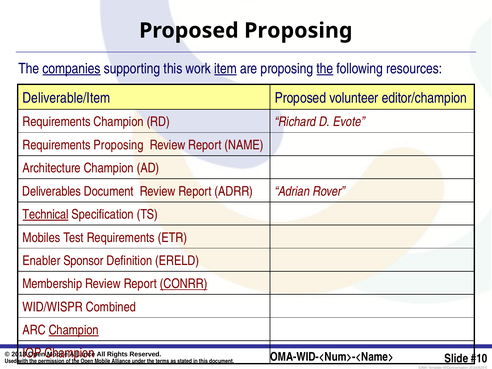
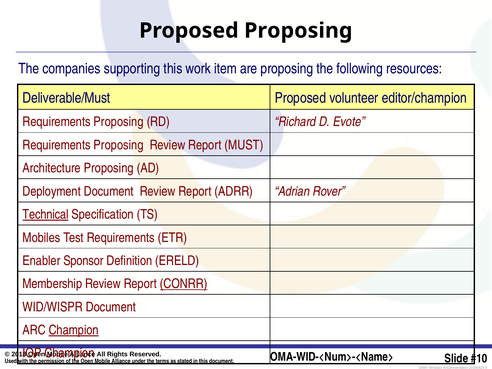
companies underline: present -> none (72, 69)
item underline: present -> none (226, 69)
the underline: present -> none (325, 69)
Deliverable/Item: Deliverable/Item -> Deliverable/Must (66, 98)
Champion: Champion -> Proposing (119, 122)
NAME: NAME -> MUST (244, 145)
Architecture Champion: Champion -> Proposing (109, 168)
Deliverables: Deliverables -> Deployment (52, 191)
WID/WISPR Combined: Combined -> Document (111, 307)
